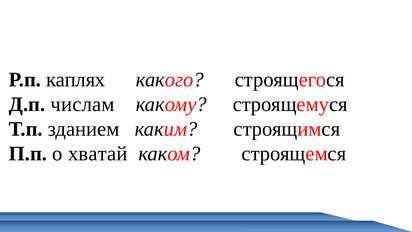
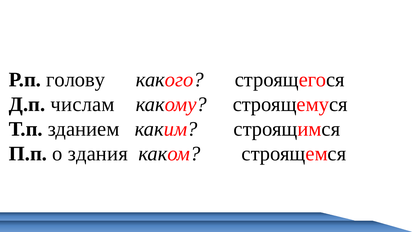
каплях: каплях -> голову (76, 79)
хватай: хватай -> здания (98, 154)
